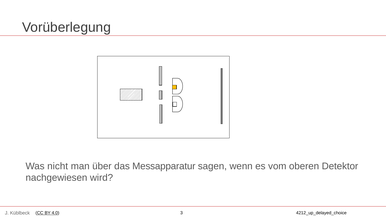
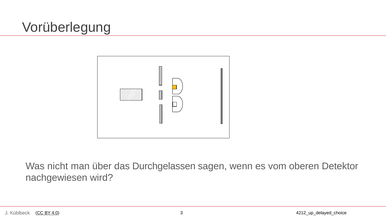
Messapparatur: Messapparatur -> Durchgelassen (164, 166)
